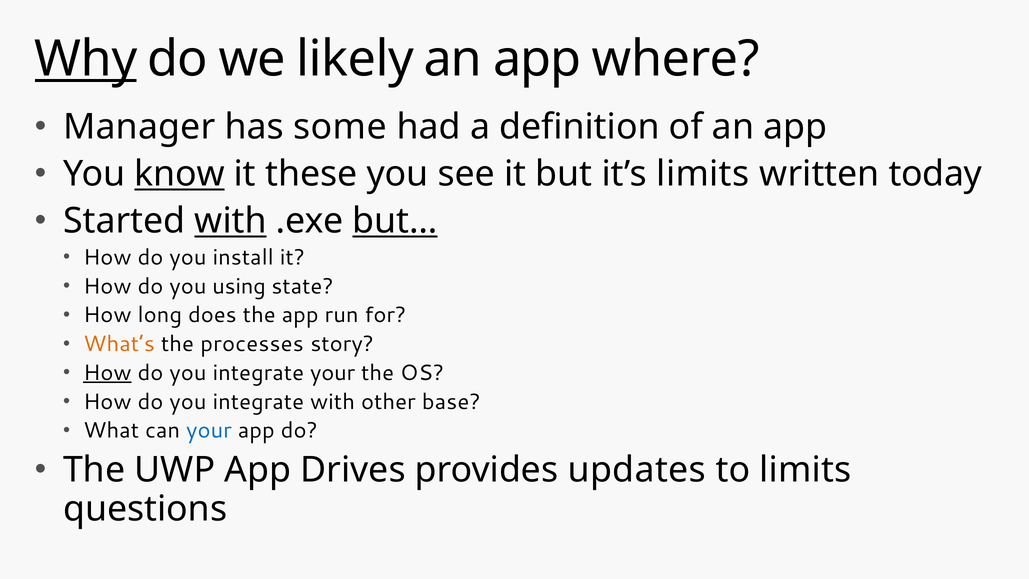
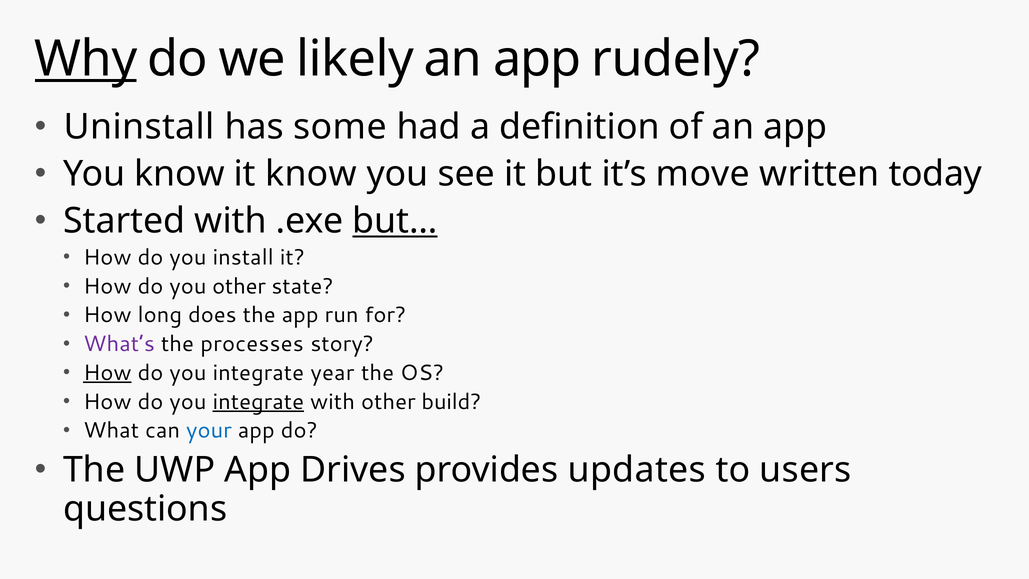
where: where -> rudely (676, 59)
Manager: Manager -> Uninstall (139, 127)
know underline: present -> none (180, 174)
it these: these -> know (311, 174)
it’s limits: limits -> move (703, 174)
with underline: present -> none (231, 221)
you using: using -> other (239, 286)
What’s colour: orange -> purple (119, 344)
integrate your: your -> year (332, 373)
integrate underline: none -> present (258, 402)
base: base -> build (451, 402)
to limits: limits -> users (805, 470)
